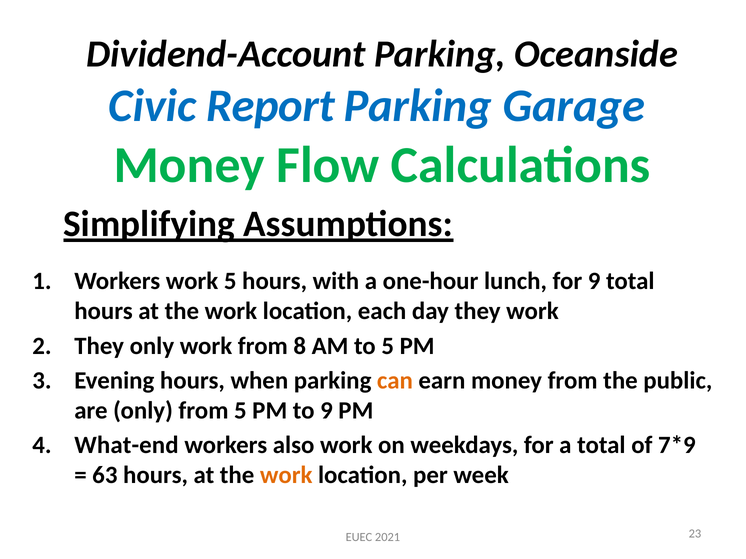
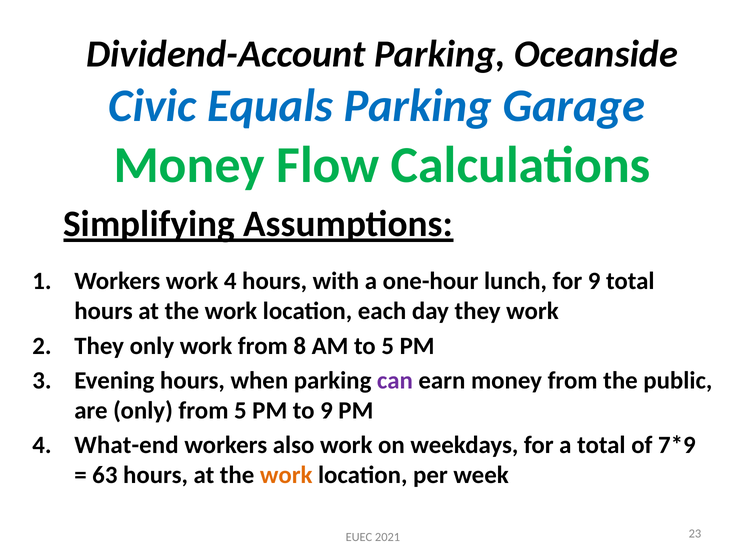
Report: Report -> Equals (270, 106)
work 5: 5 -> 4 (230, 281)
can colour: orange -> purple (395, 381)
